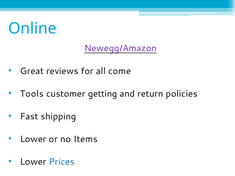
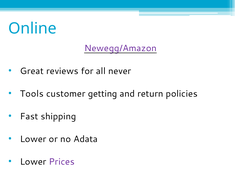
come: come -> never (120, 71)
Items: Items -> Adata (86, 139)
Prices colour: blue -> purple (62, 162)
